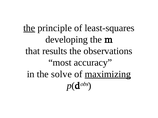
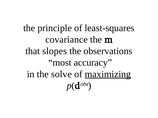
the underline: present -> none (29, 28)
developing: developing -> covariance (67, 40)
results: results -> slopes (55, 51)
